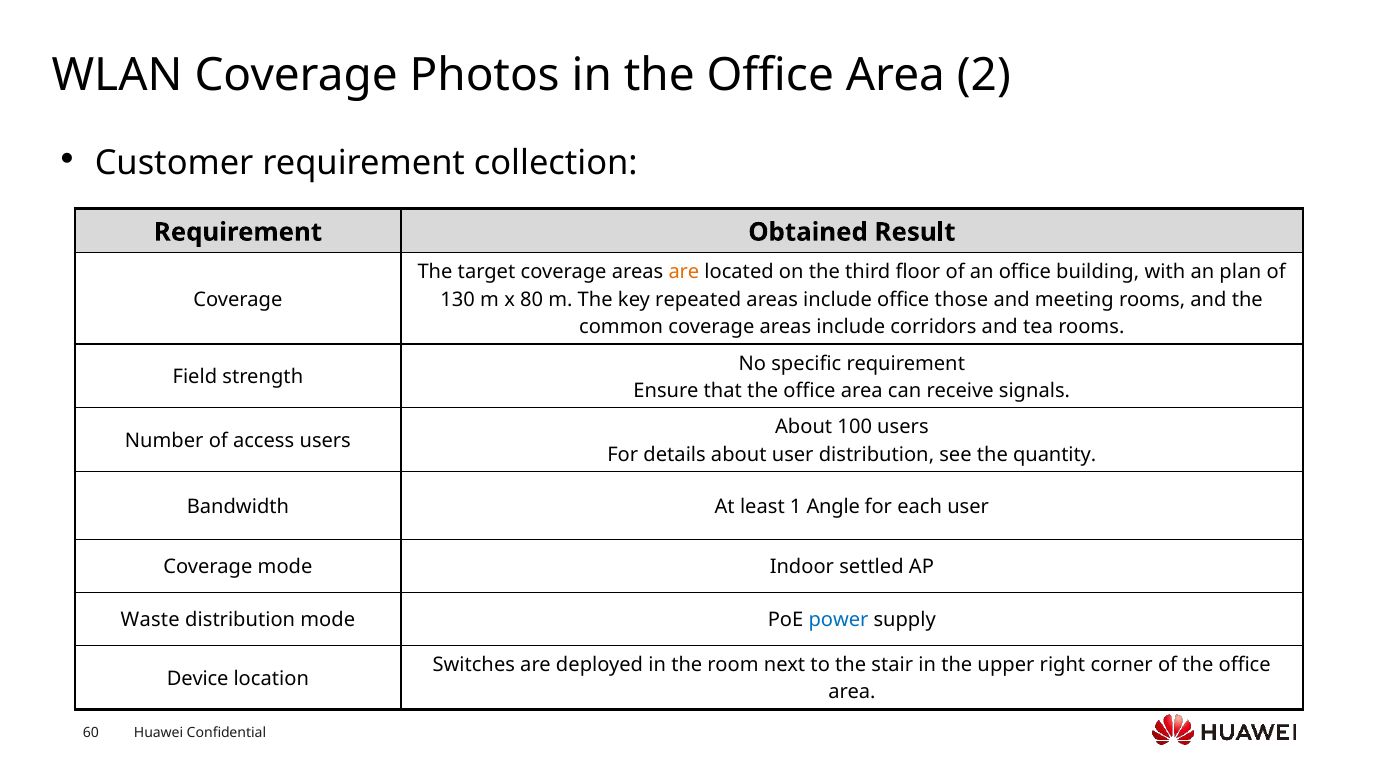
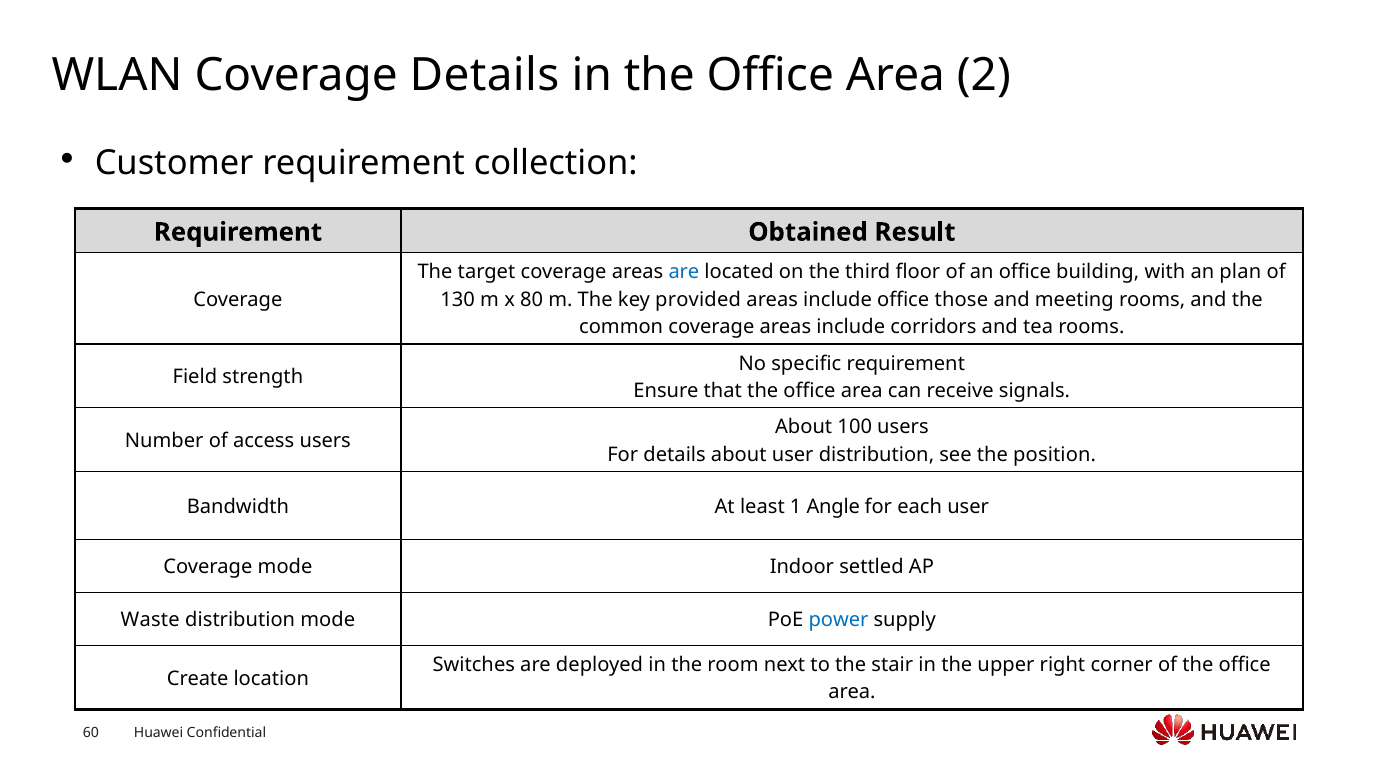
Coverage Photos: Photos -> Details (485, 75)
are colour: orange -> blue (684, 272)
repeated: repeated -> provided (698, 300)
quantity: quantity -> position (1055, 455)
Device: Device -> Create (198, 679)
